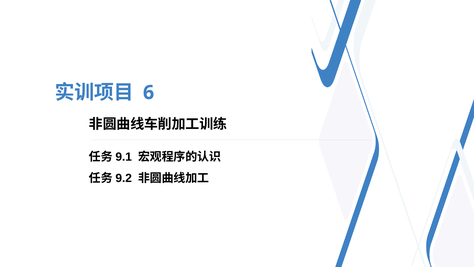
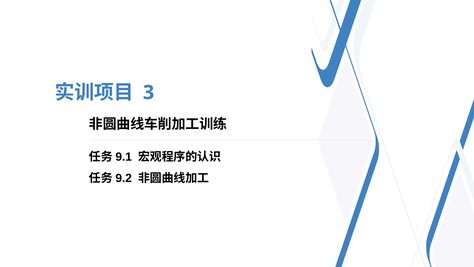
6: 6 -> 3 (149, 92)
